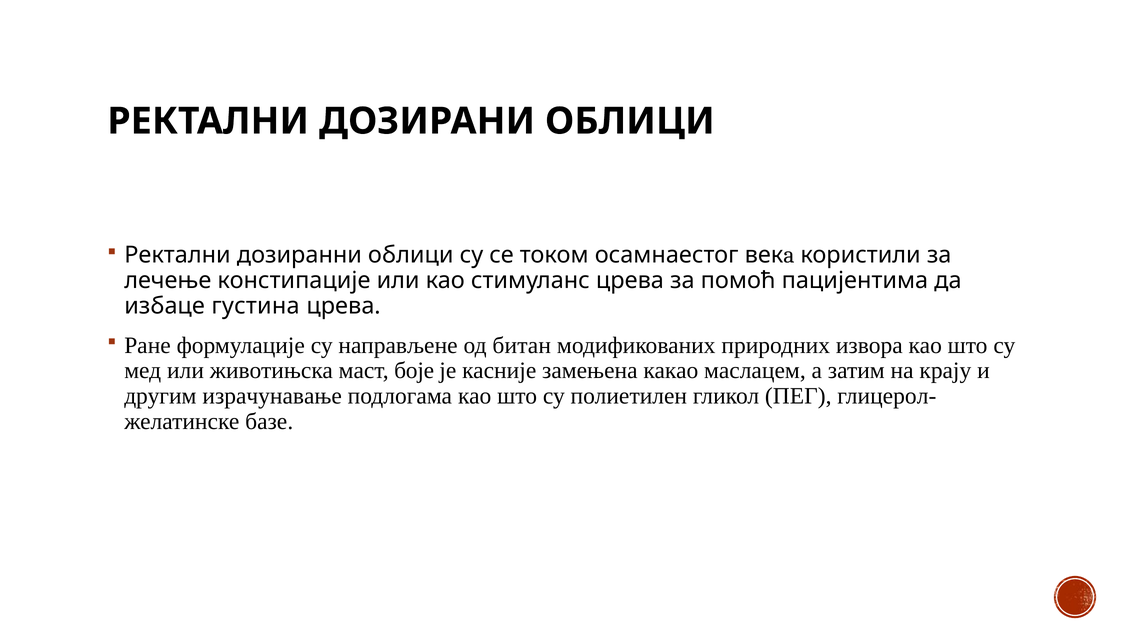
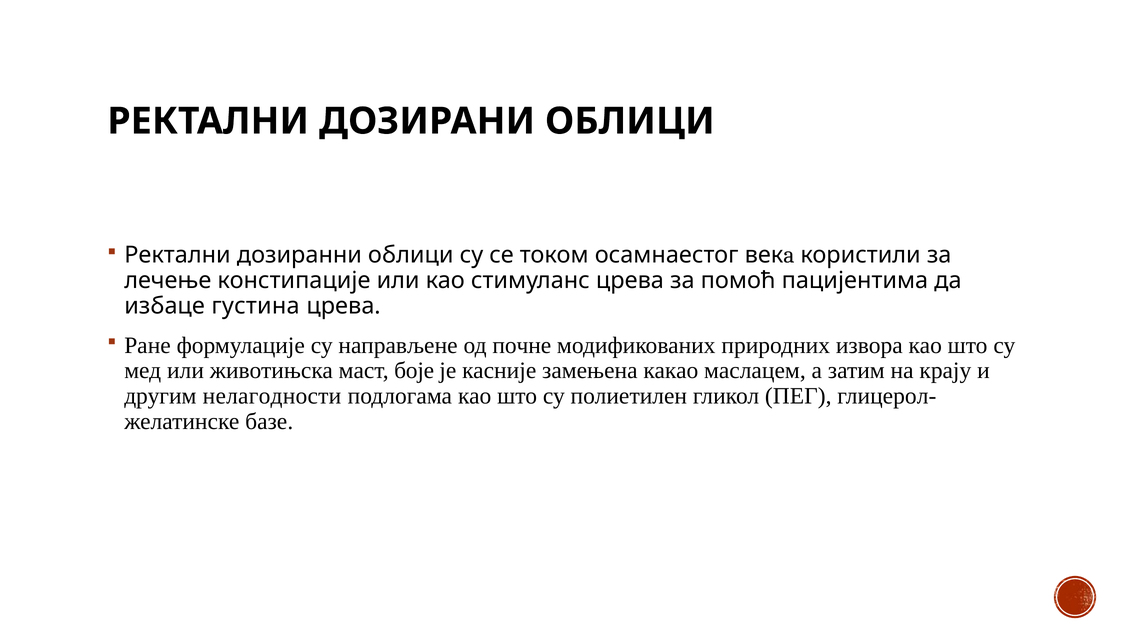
битан: битан -> почне (522, 345)
израчунавање: израчунавање -> нелагодности (272, 396)
